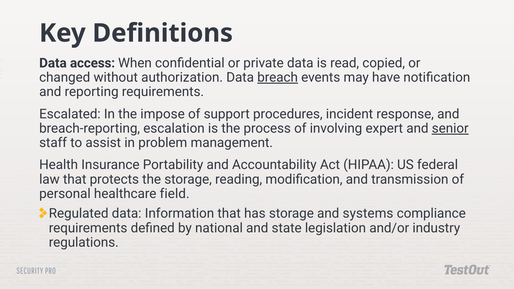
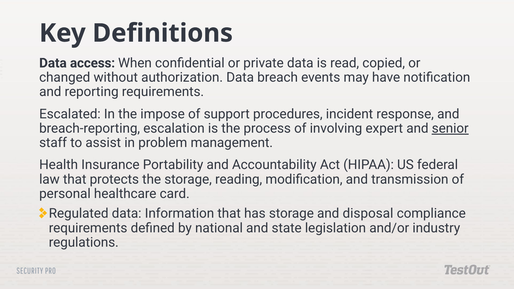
breach underline: present -> none (278, 77)
field: field -> card (175, 194)
systems: systems -> disposal (368, 214)
